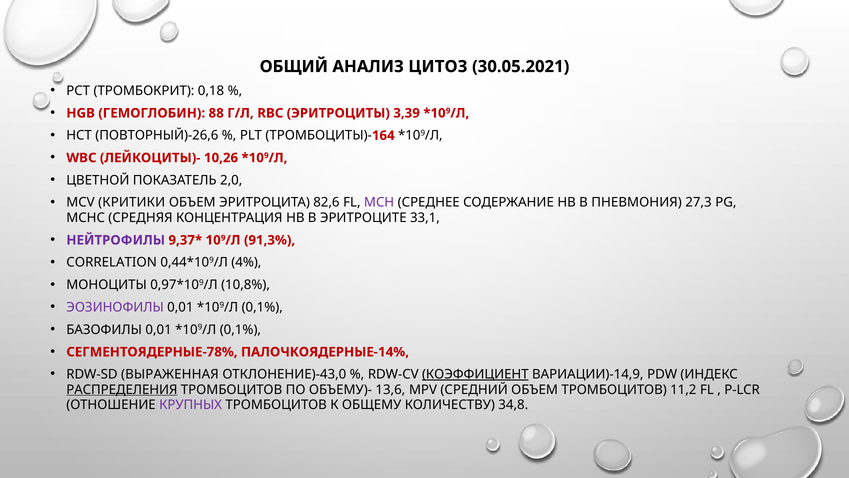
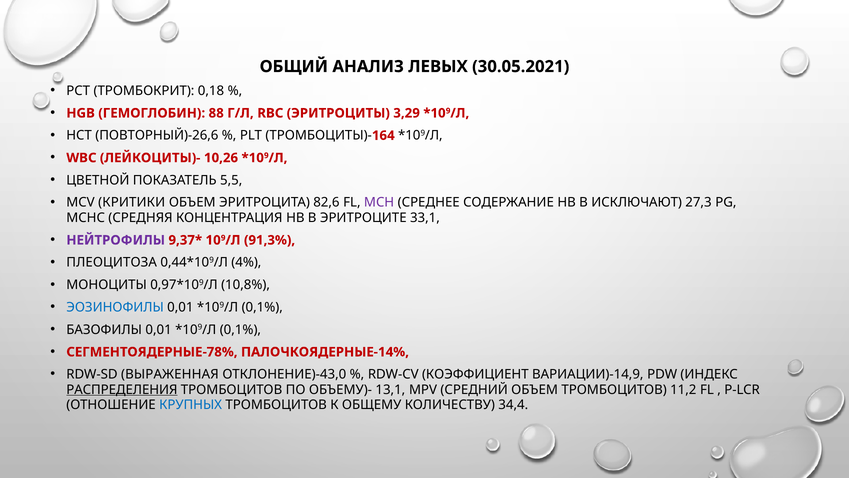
ЦИТОЗ: ЦИТОЗ -> ЛЕВЫХ (438, 67)
3,39: 3,39 -> 3,29 (407, 113)
2,0: 2,0 -> 5,5 (231, 180)
ПНЕВМОНИЯ: ПНЕВМОНИЯ -> ИСКЛЮЧАЮТ (637, 202)
CORRELATION: CORRELATION -> ПЛЕОЦИТОЗА (112, 262)
ЭОЗИНОФИЛЫ colour: purple -> blue (115, 307)
КОЭФФИЦИЕНТ underline: present -> none (475, 374)
13,6: 13,6 -> 13,1 (390, 389)
КРУПНЫХ colour: purple -> blue (191, 405)
34,8: 34,8 -> 34,4 (513, 405)
